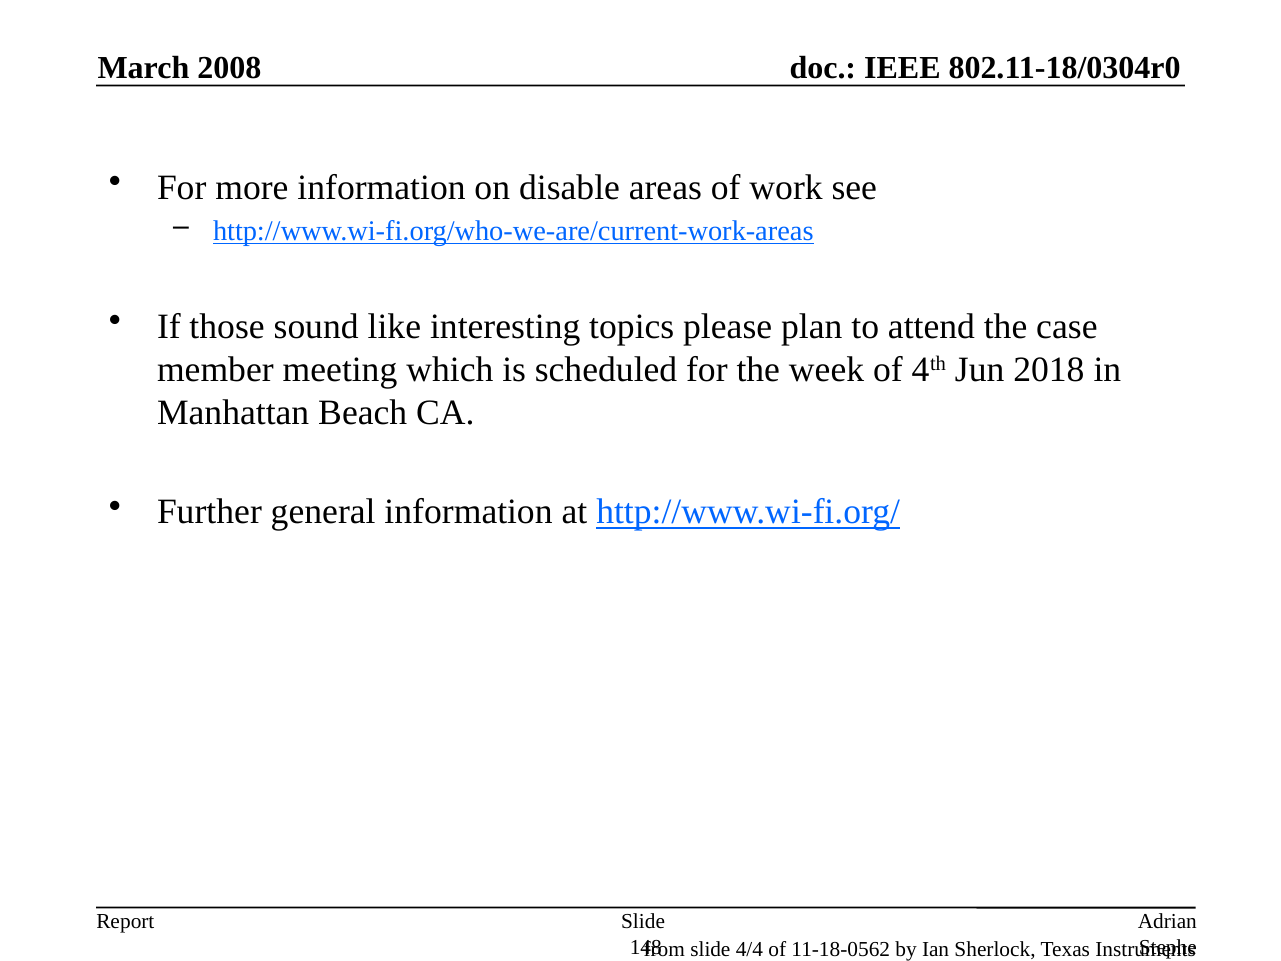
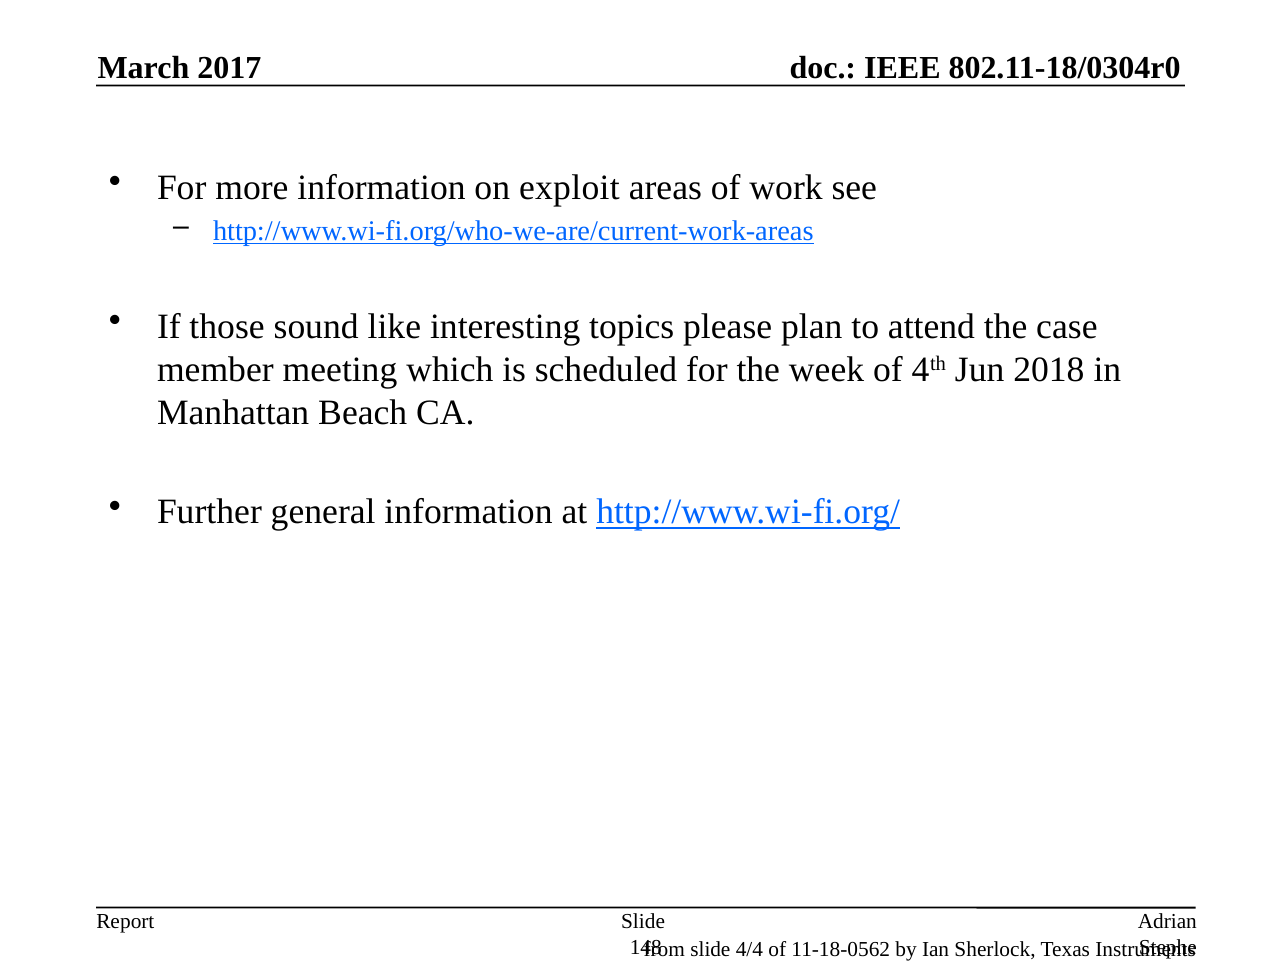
2008: 2008 -> 2017 (229, 68)
disable: disable -> exploit (569, 187)
